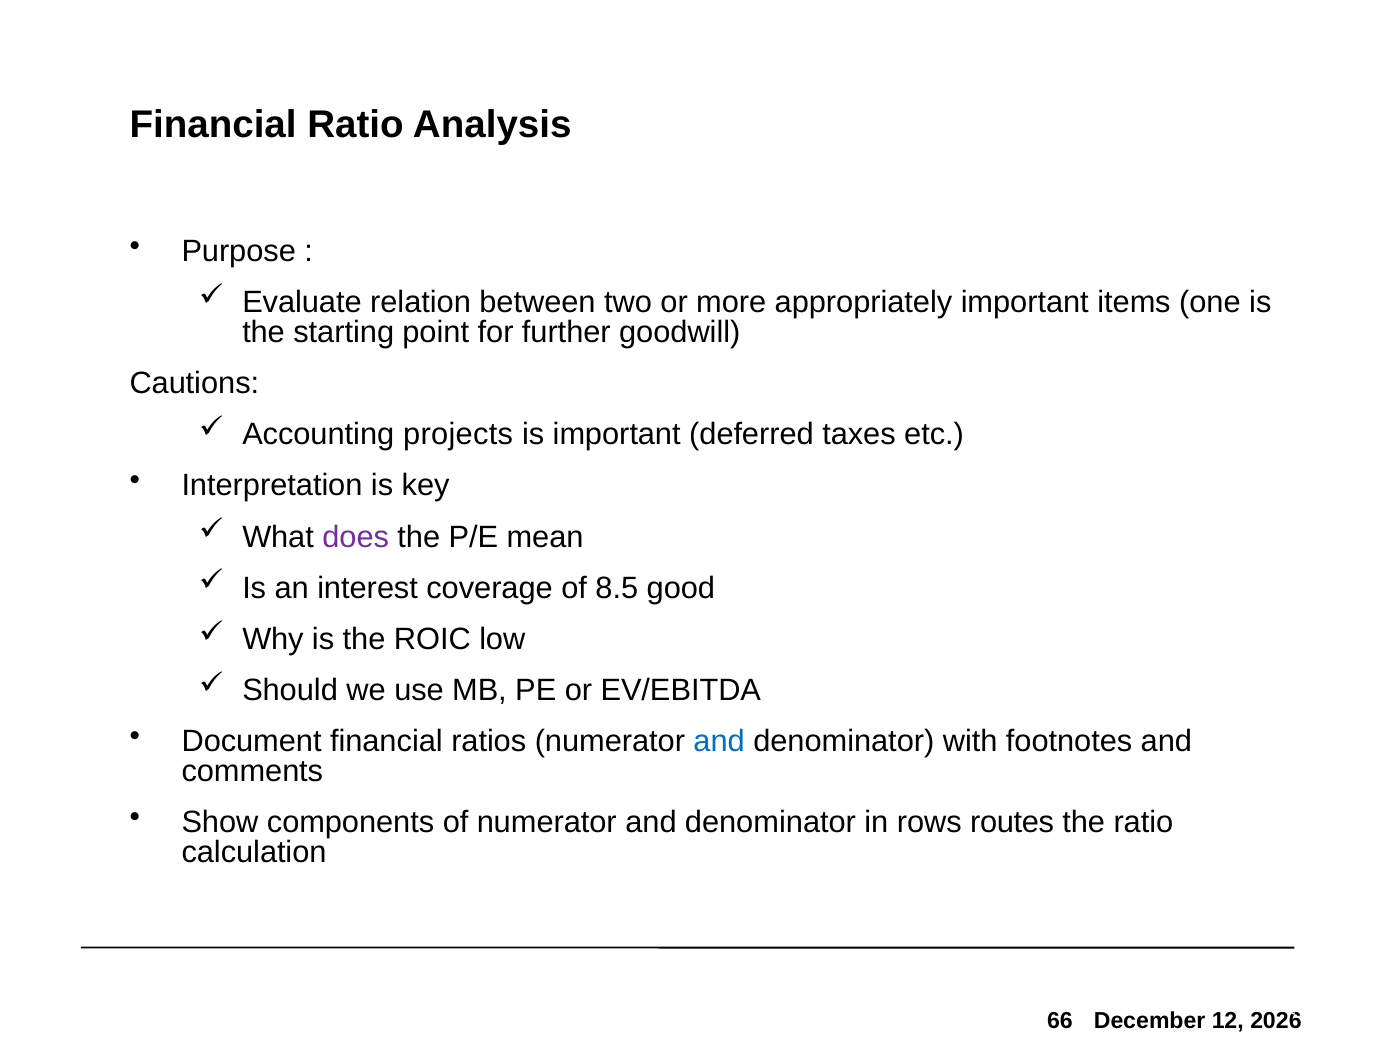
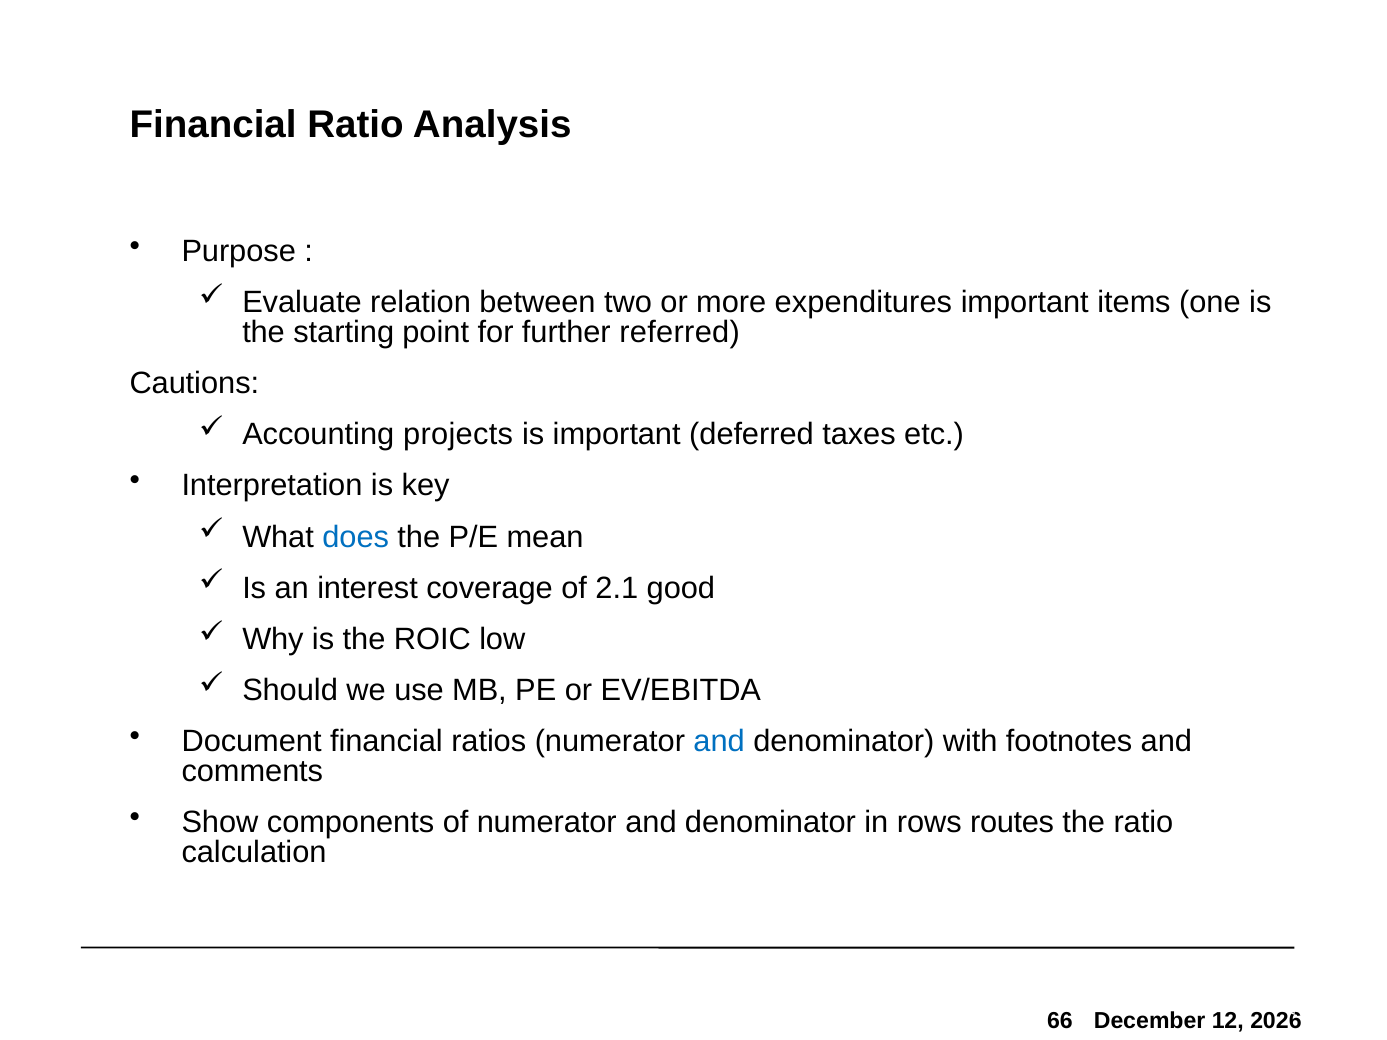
appropriately: appropriately -> expenditures (863, 303)
goodwill: goodwill -> referred (680, 332)
does colour: purple -> blue (356, 537)
8.5: 8.5 -> 2.1 (617, 588)
